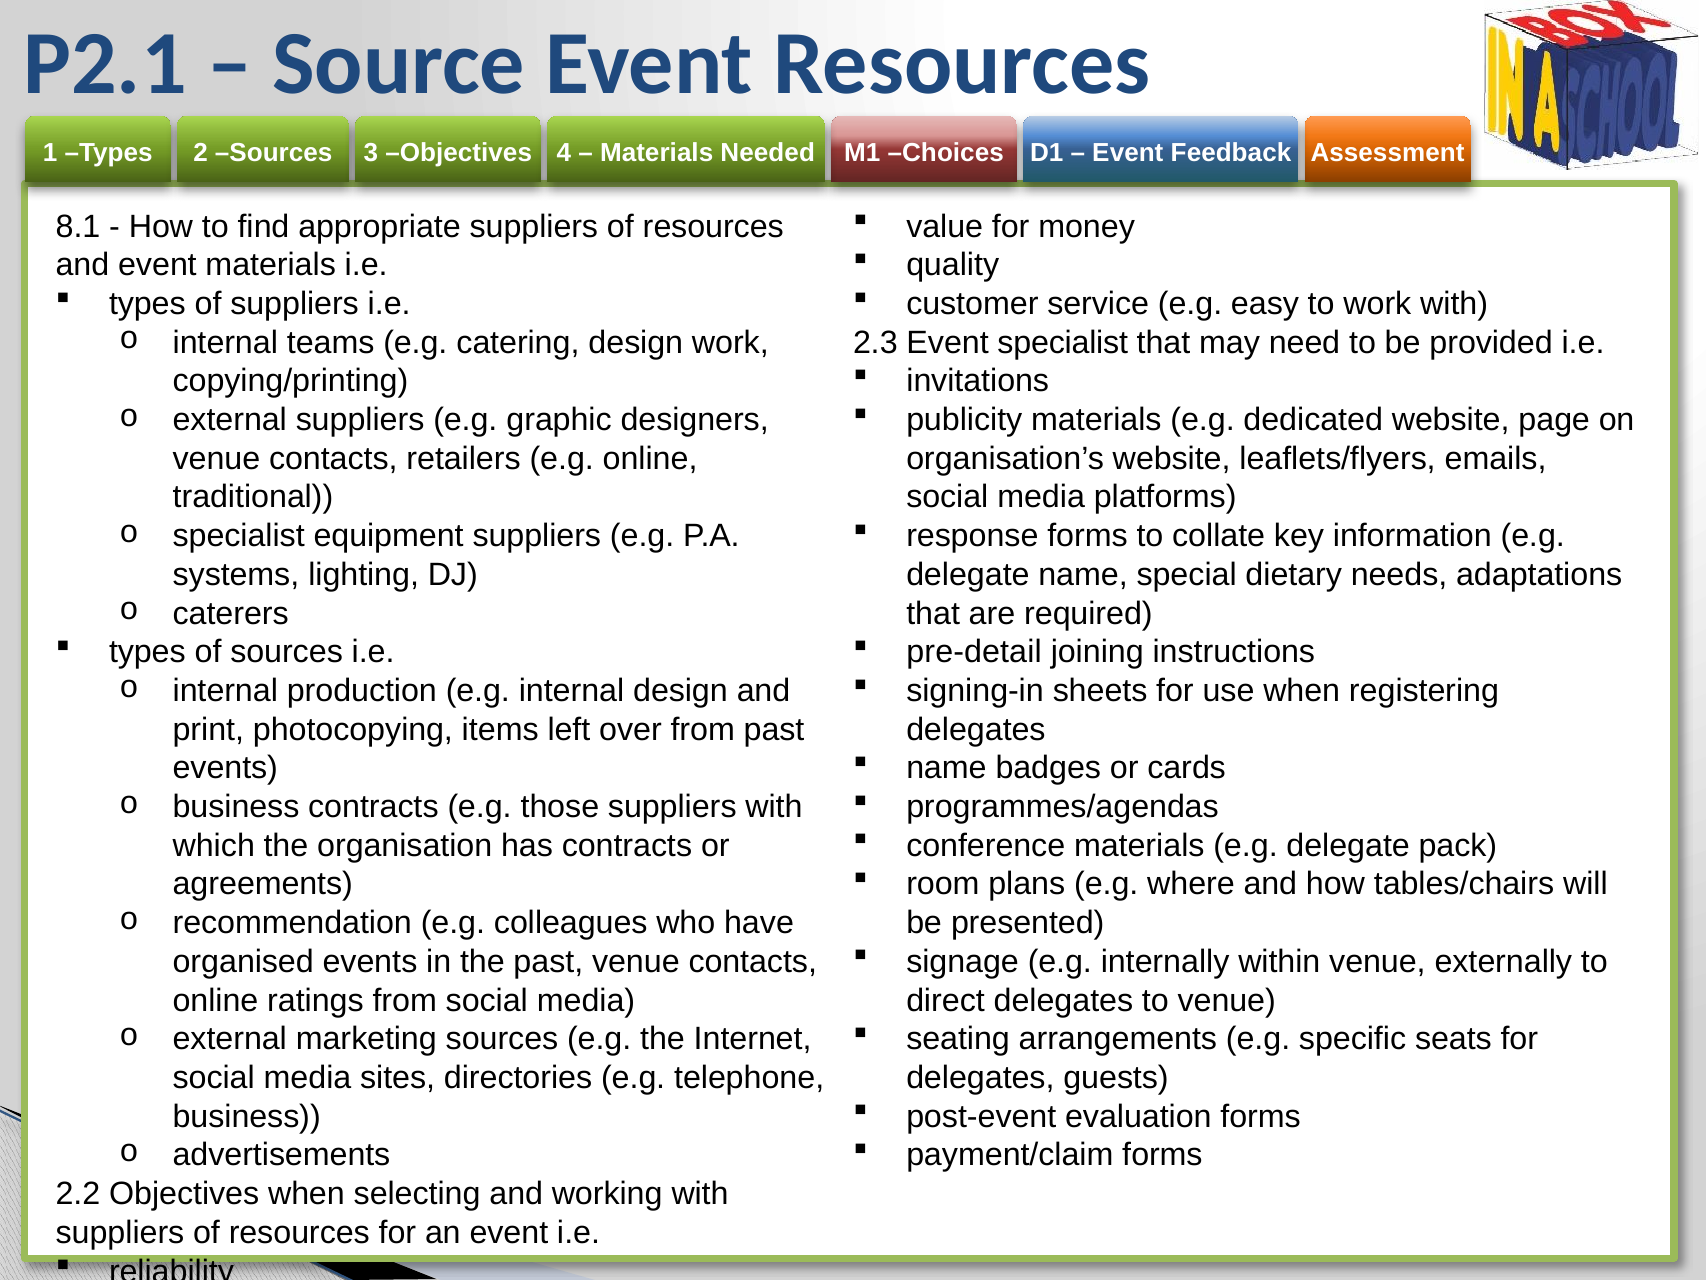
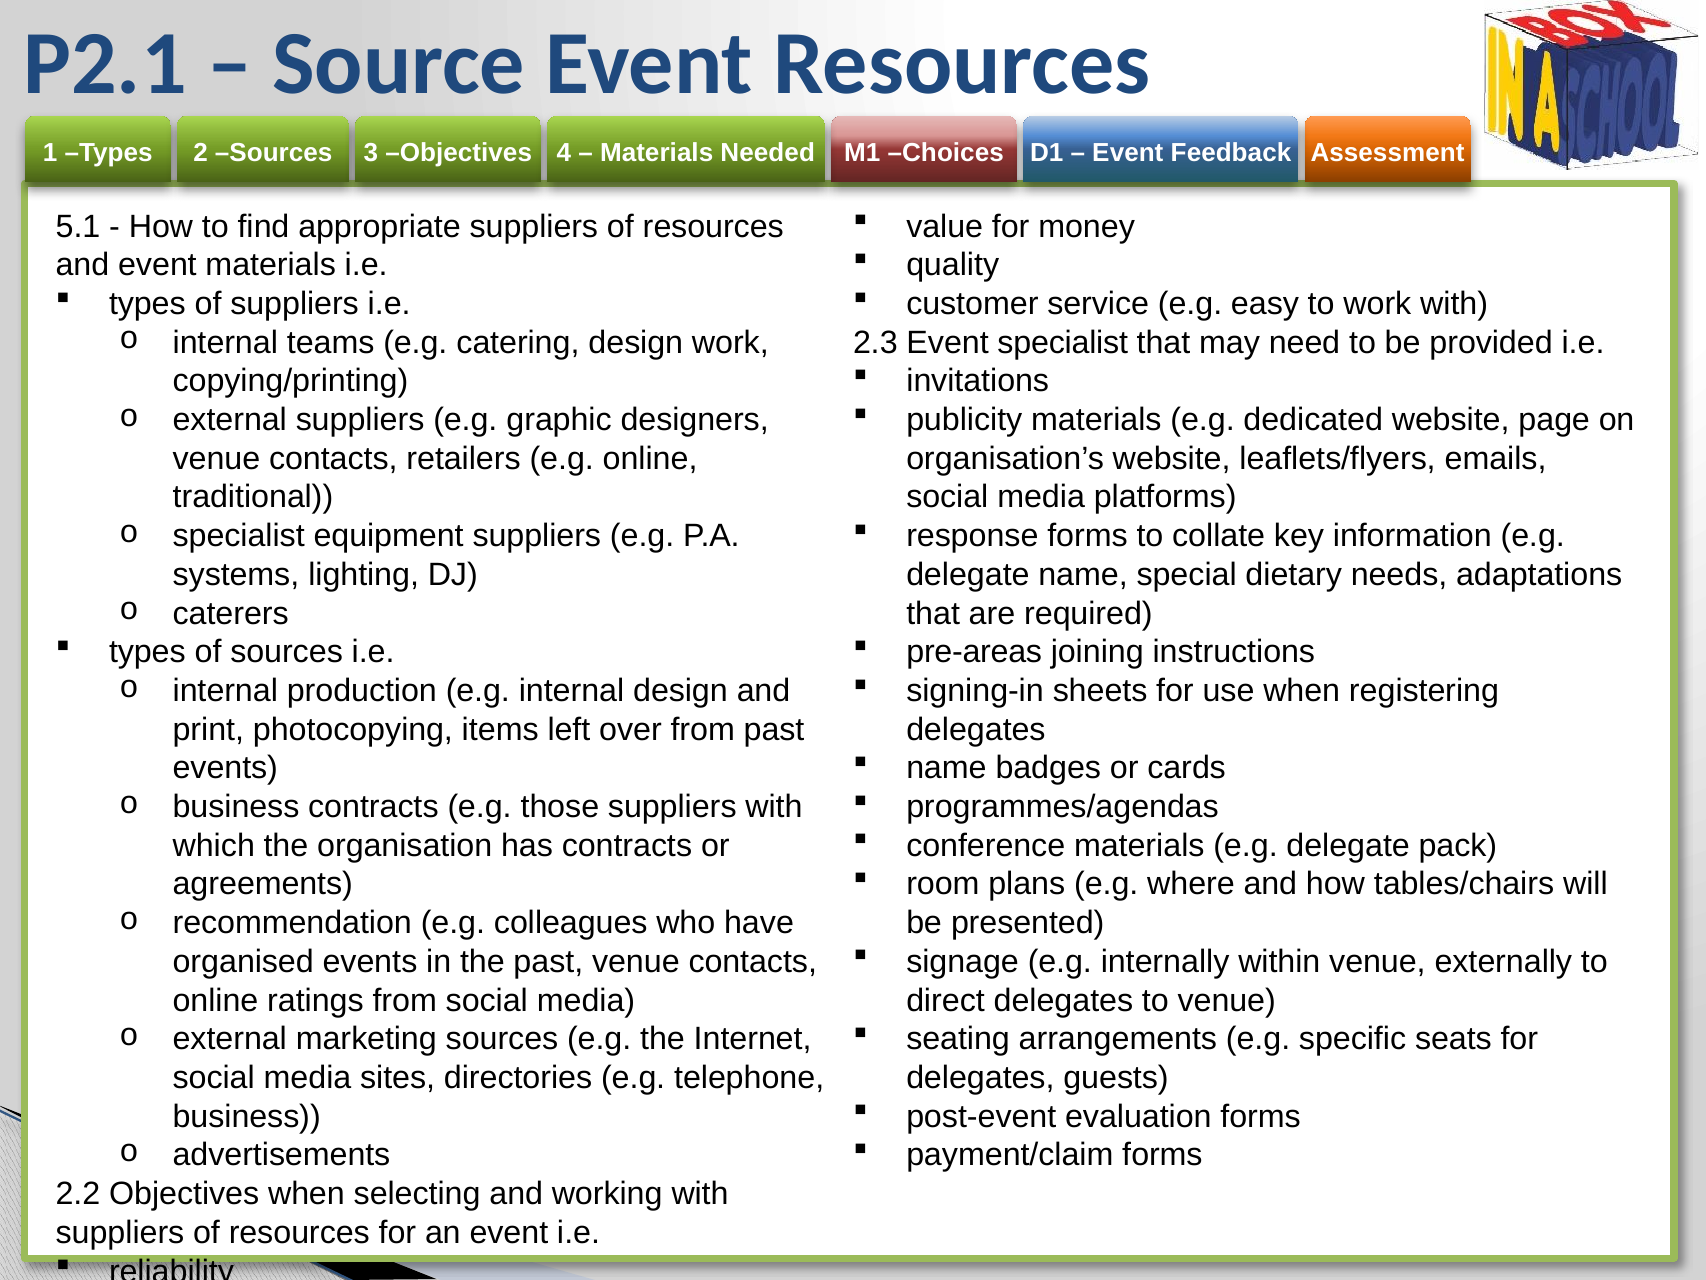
8.1: 8.1 -> 5.1 (78, 226)
pre-detail: pre-detail -> pre-areas (974, 652)
